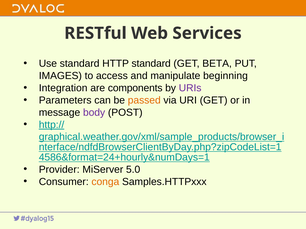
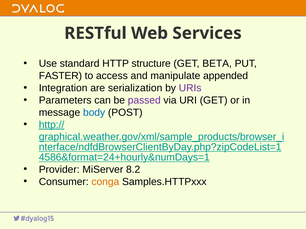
HTTP standard: standard -> structure (151, 64)
IMAGES: IMAGES -> FASTER (60, 76)
beginning: beginning -> appended (226, 76)
components: components -> serialization (135, 88)
passed colour: orange -> purple (144, 100)
body colour: purple -> blue (94, 113)
5.0: 5.0 -> 8.2 (133, 170)
